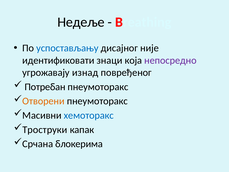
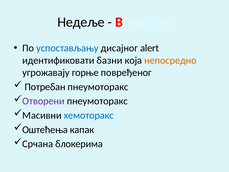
није: није -> alert (150, 48)
знаци: знаци -> базни (110, 60)
непосредно colour: purple -> orange (170, 60)
изнад: изнад -> горње (85, 72)
Отворени colour: orange -> purple (43, 101)
Троструки: Троструки -> Оштећења (45, 129)
